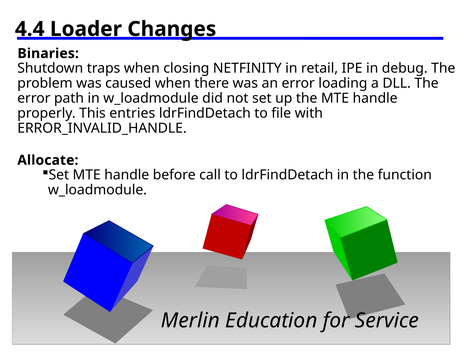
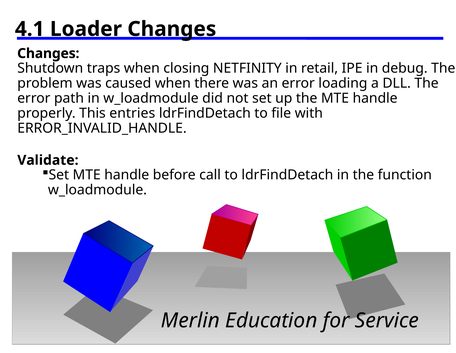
4.4: 4.4 -> 4.1 (30, 29)
Binaries: Binaries -> Changes (48, 53)
Allocate: Allocate -> Validate (48, 160)
